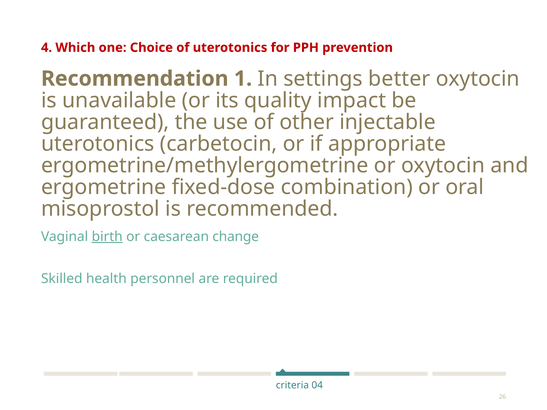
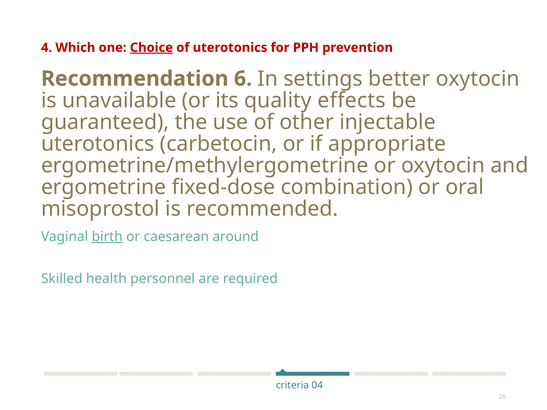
Choice underline: none -> present (151, 48)
1: 1 -> 6 (243, 79)
impact: impact -> effects (352, 100)
change: change -> around (236, 237)
